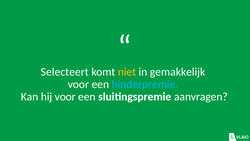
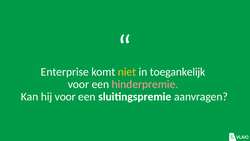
Selecteert: Selecteert -> Enterprise (65, 72)
gemakkelijk: gemakkelijk -> toegankelijk (178, 72)
hinderpremie colour: light blue -> pink (145, 84)
